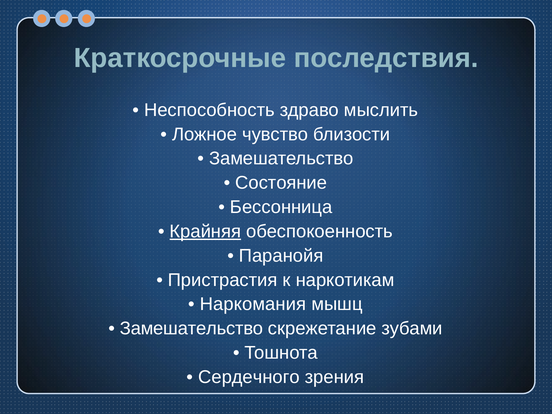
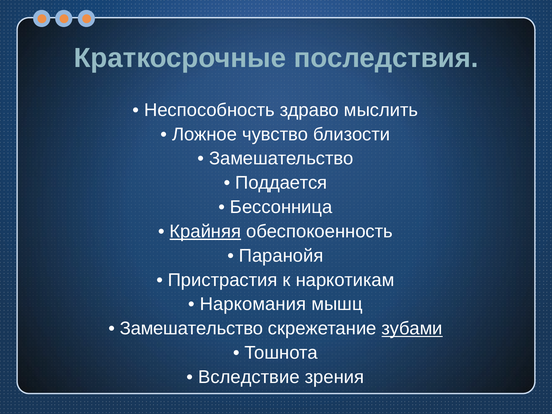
Состояние: Состояние -> Поддается (281, 183)
зубами underline: none -> present (412, 329)
Сердечного: Сердечного -> Вследствие (249, 377)
